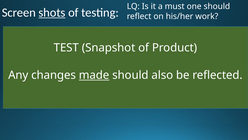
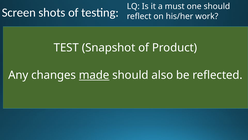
shots underline: present -> none (52, 13)
